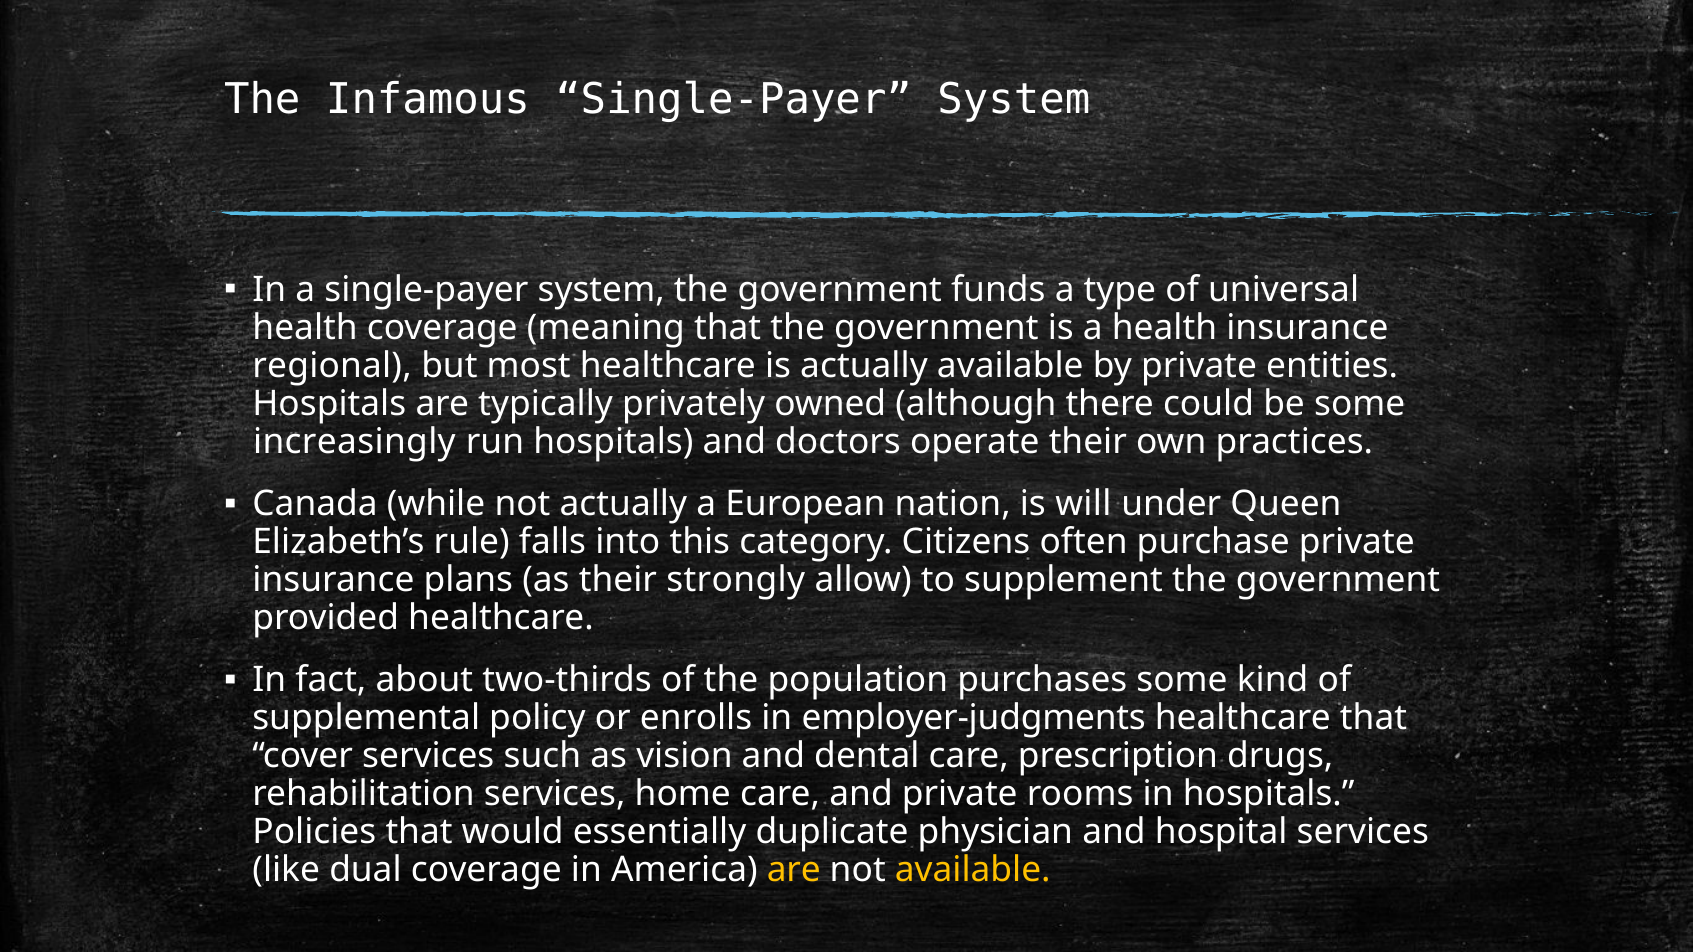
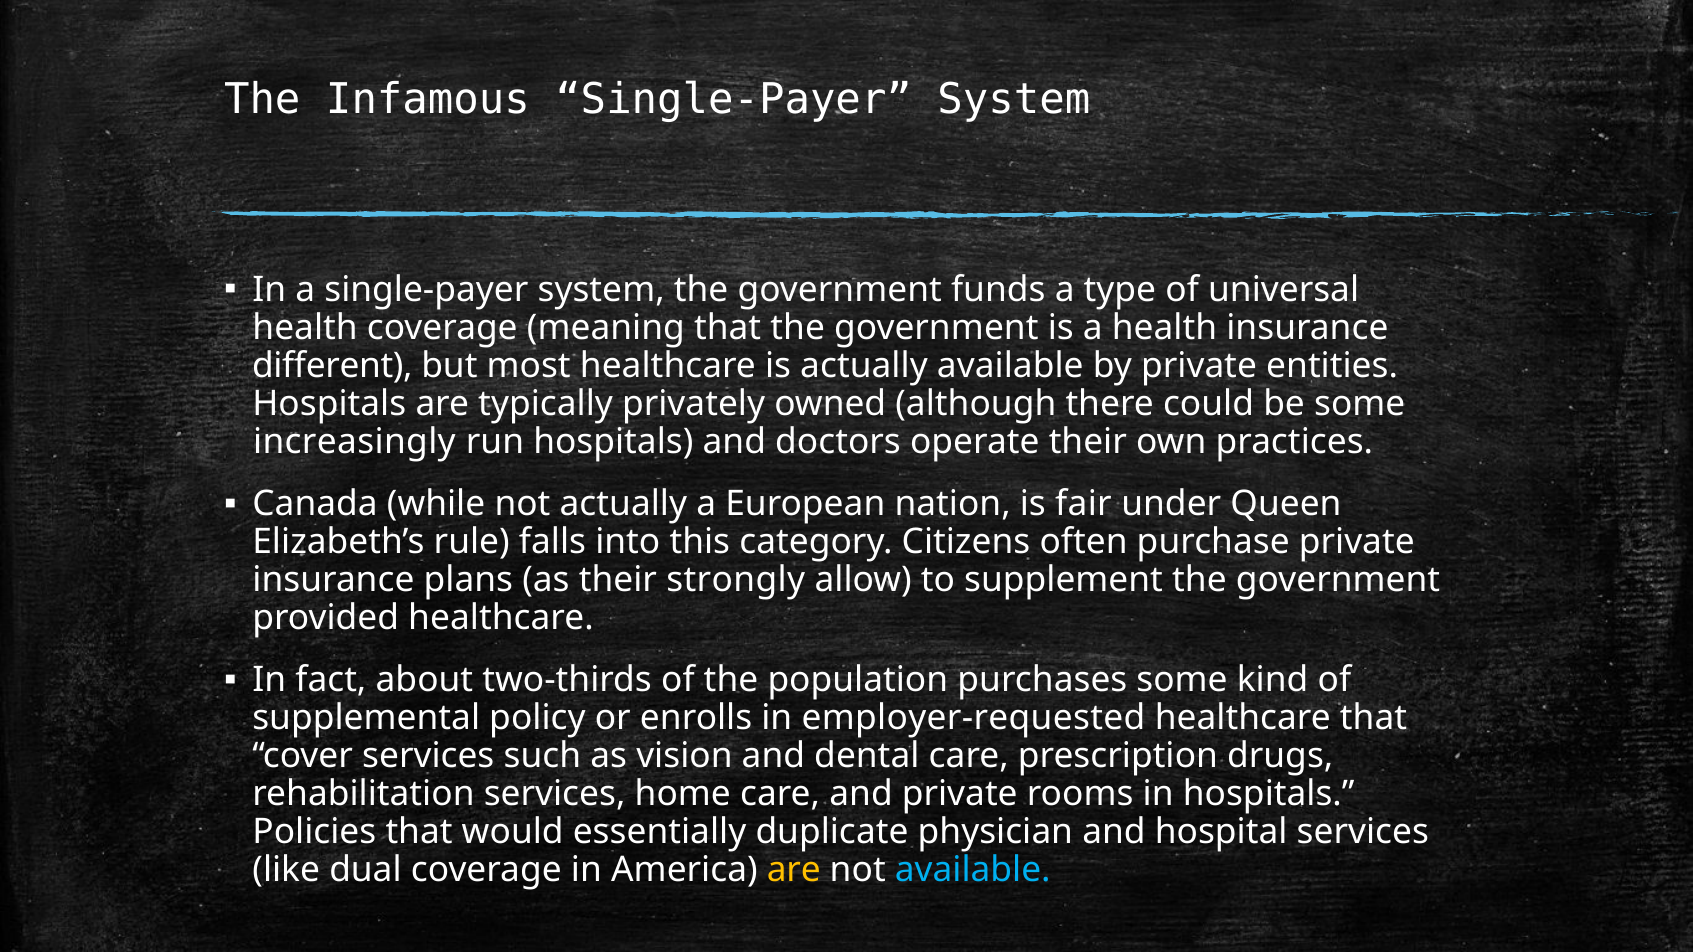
regional: regional -> different (332, 366)
will: will -> fair (1083, 504)
employer-judgments: employer-judgments -> employer-requested (973, 718)
available colour: yellow -> light blue (973, 871)
